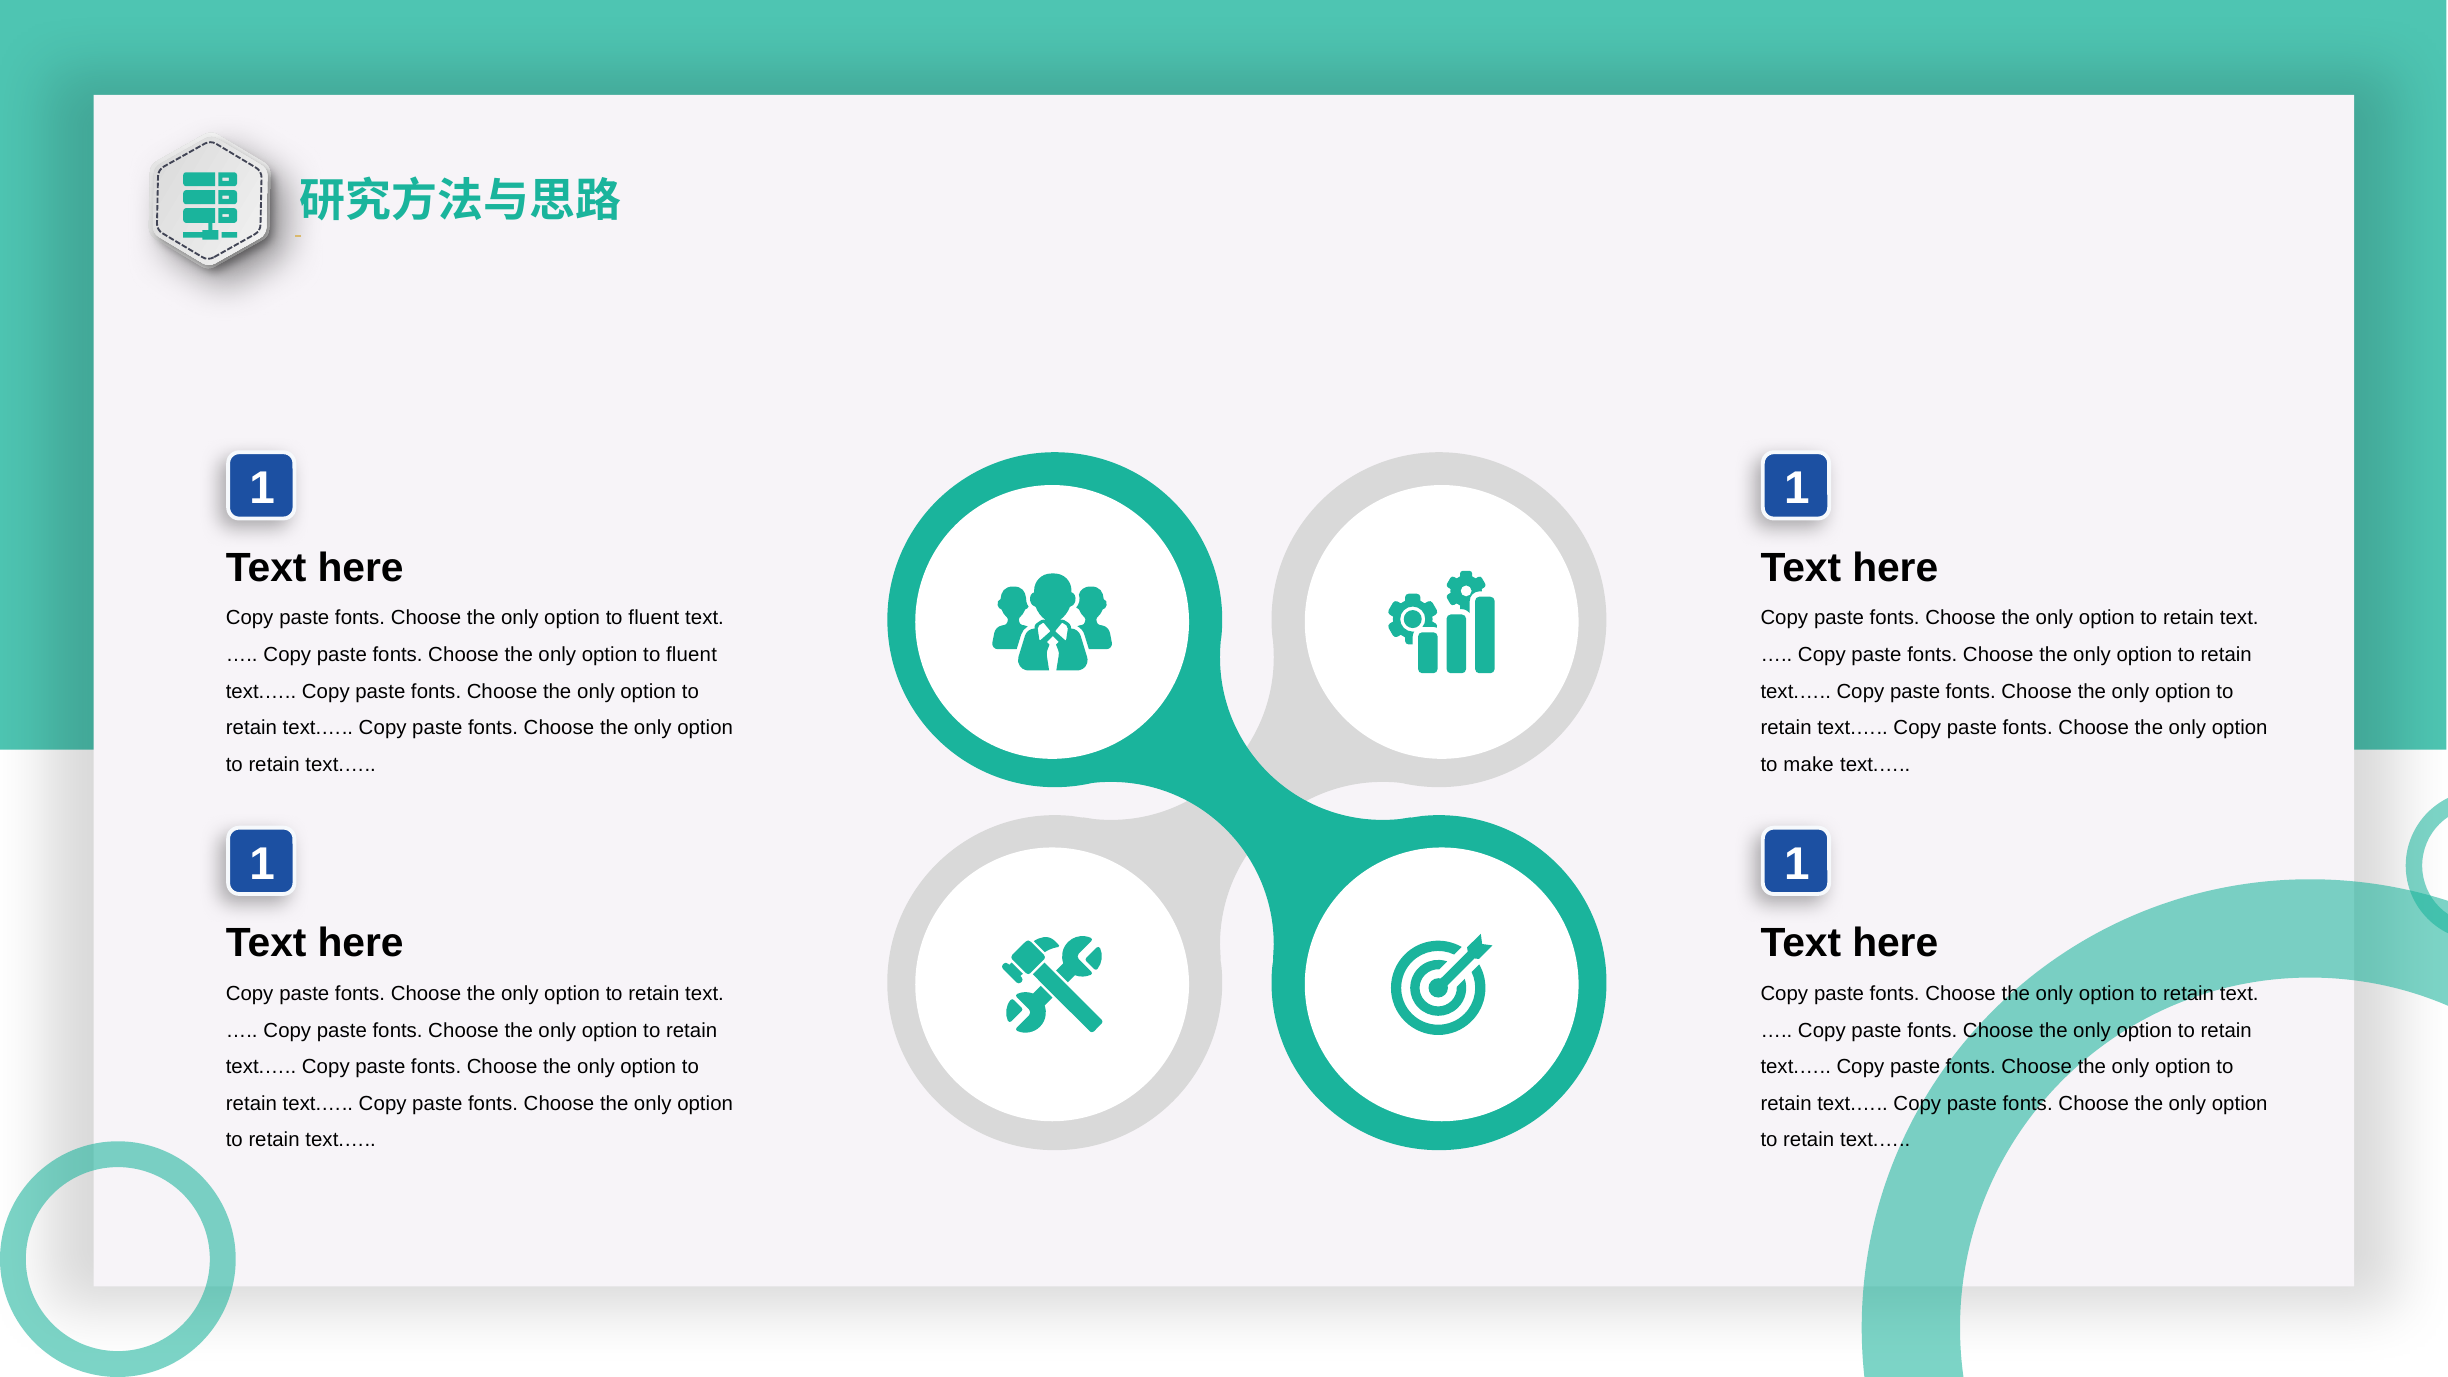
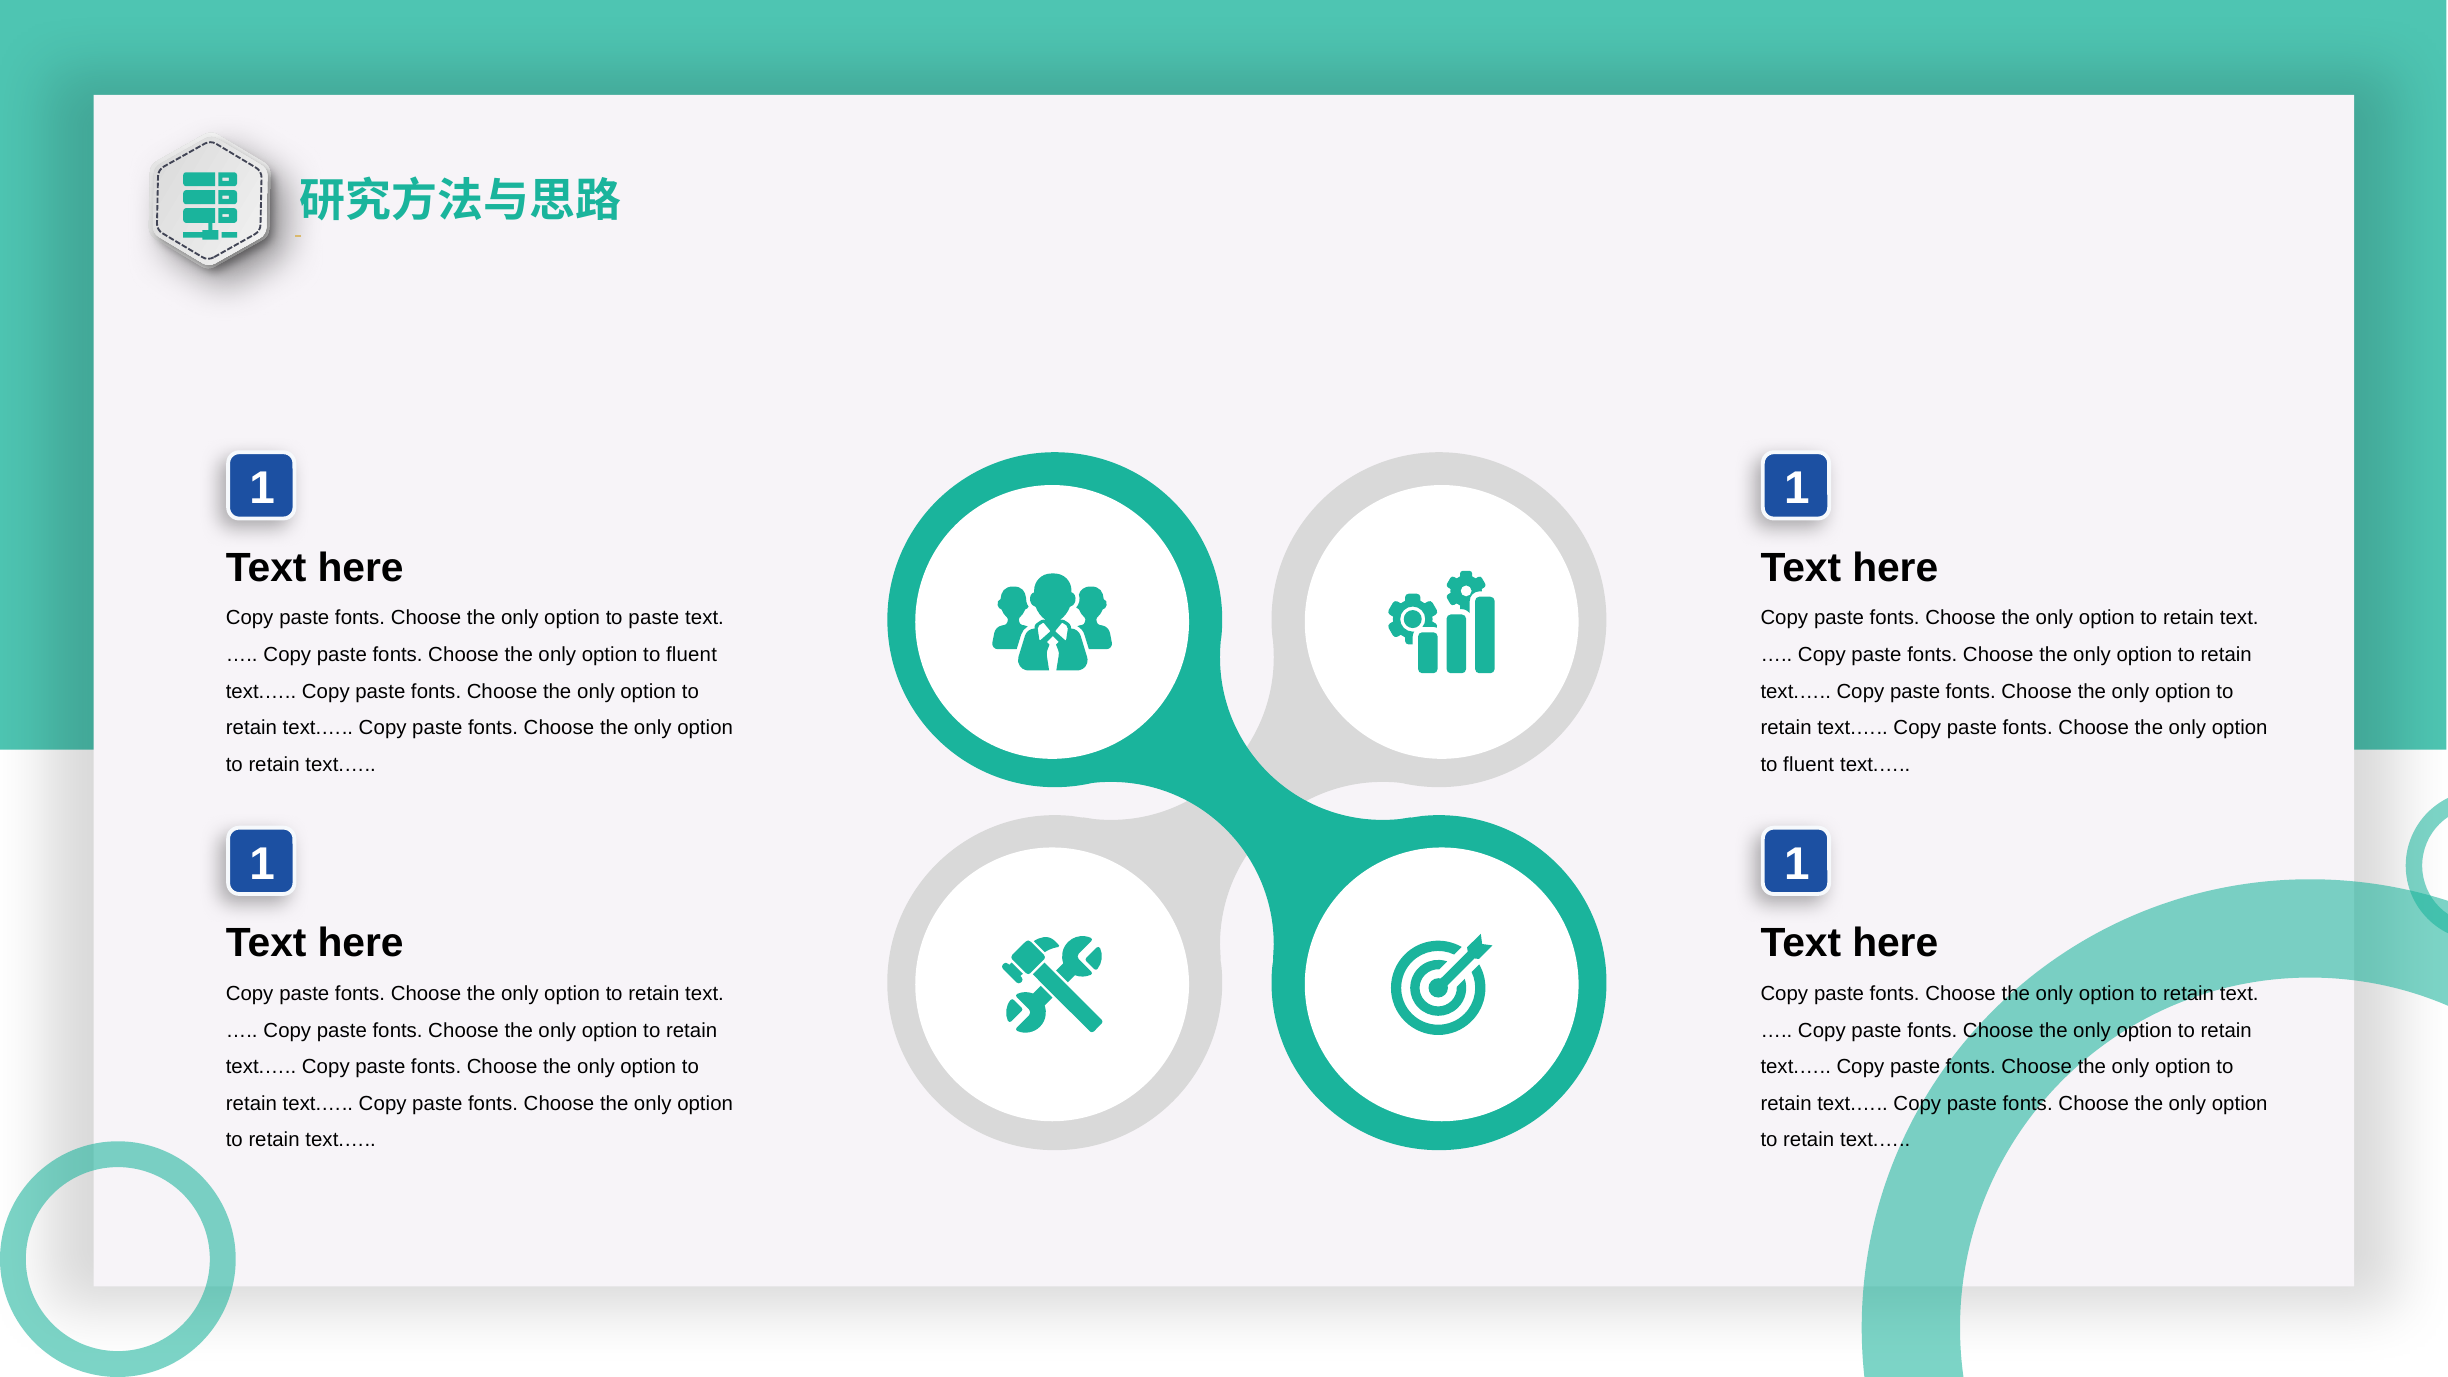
fluent: fluent -> paste (654, 618)
make: make -> fluent (1809, 765)
